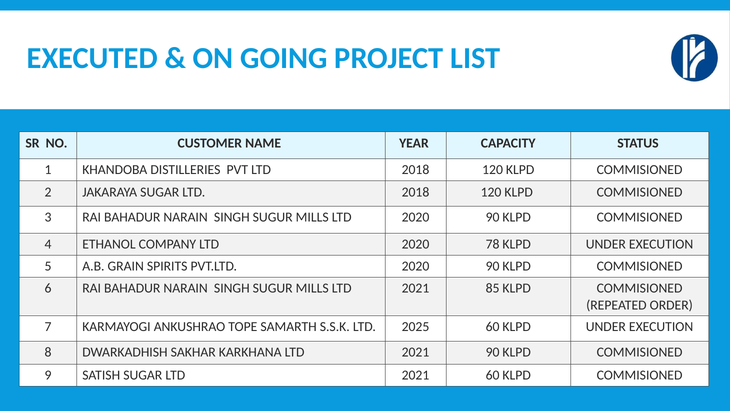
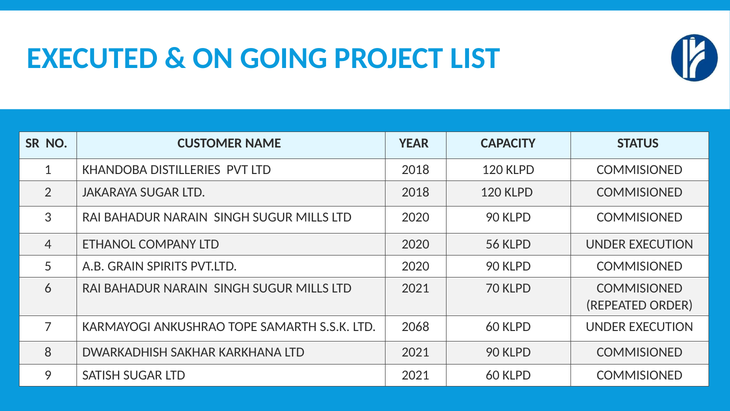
78: 78 -> 56 (493, 244)
85: 85 -> 70 (493, 288)
2025: 2025 -> 2068 (415, 327)
